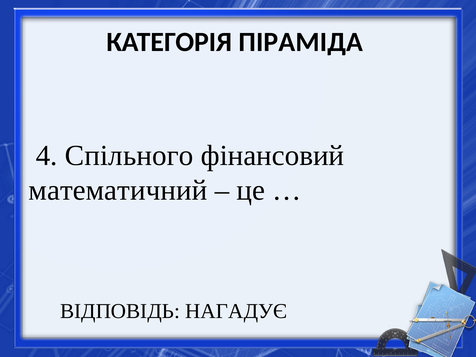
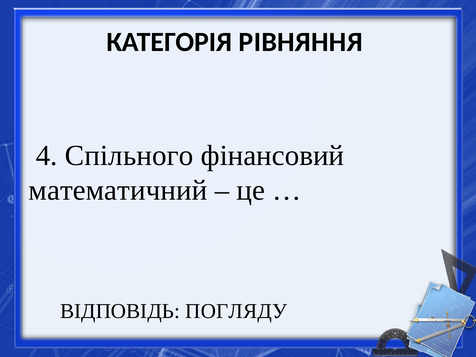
ПІРАМІДА: ПІРАМІДА -> РІВНЯННЯ (301, 42)
НАГАДУЄ: НАГАДУЄ -> ПОГЛЯДУ (236, 311)
